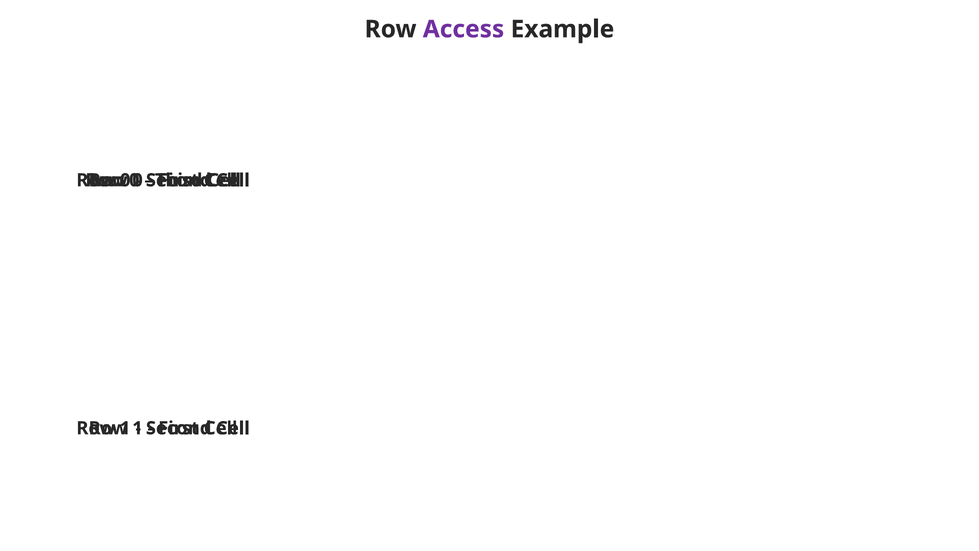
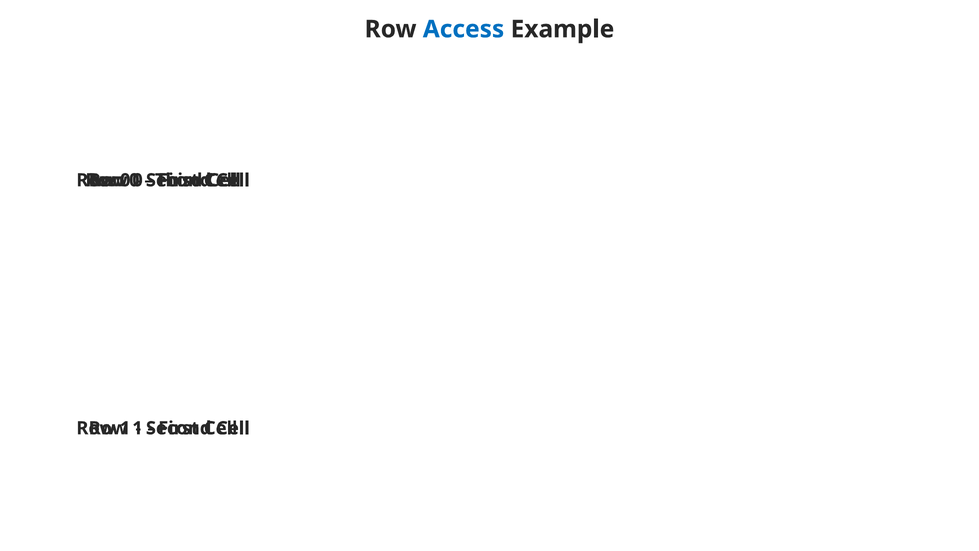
Access colour: purple -> blue (464, 29)
